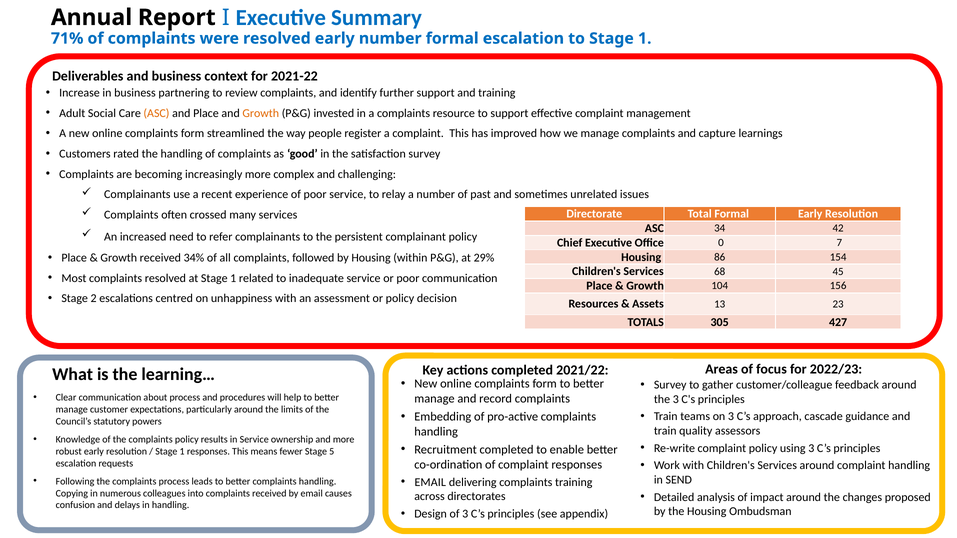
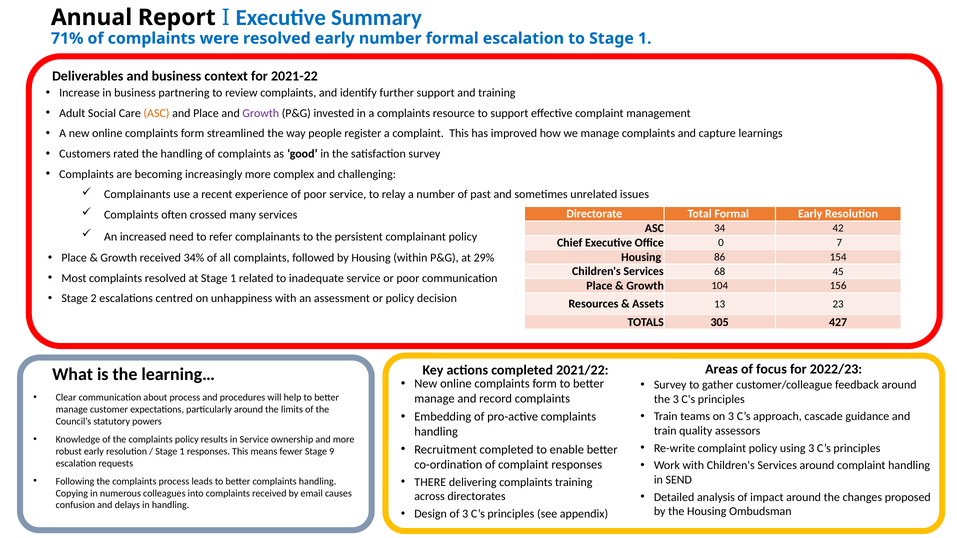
Growth colour: orange -> purple (261, 113)
5: 5 -> 9 (332, 452)
EMAIL: EMAIL -> THERE (430, 482)
